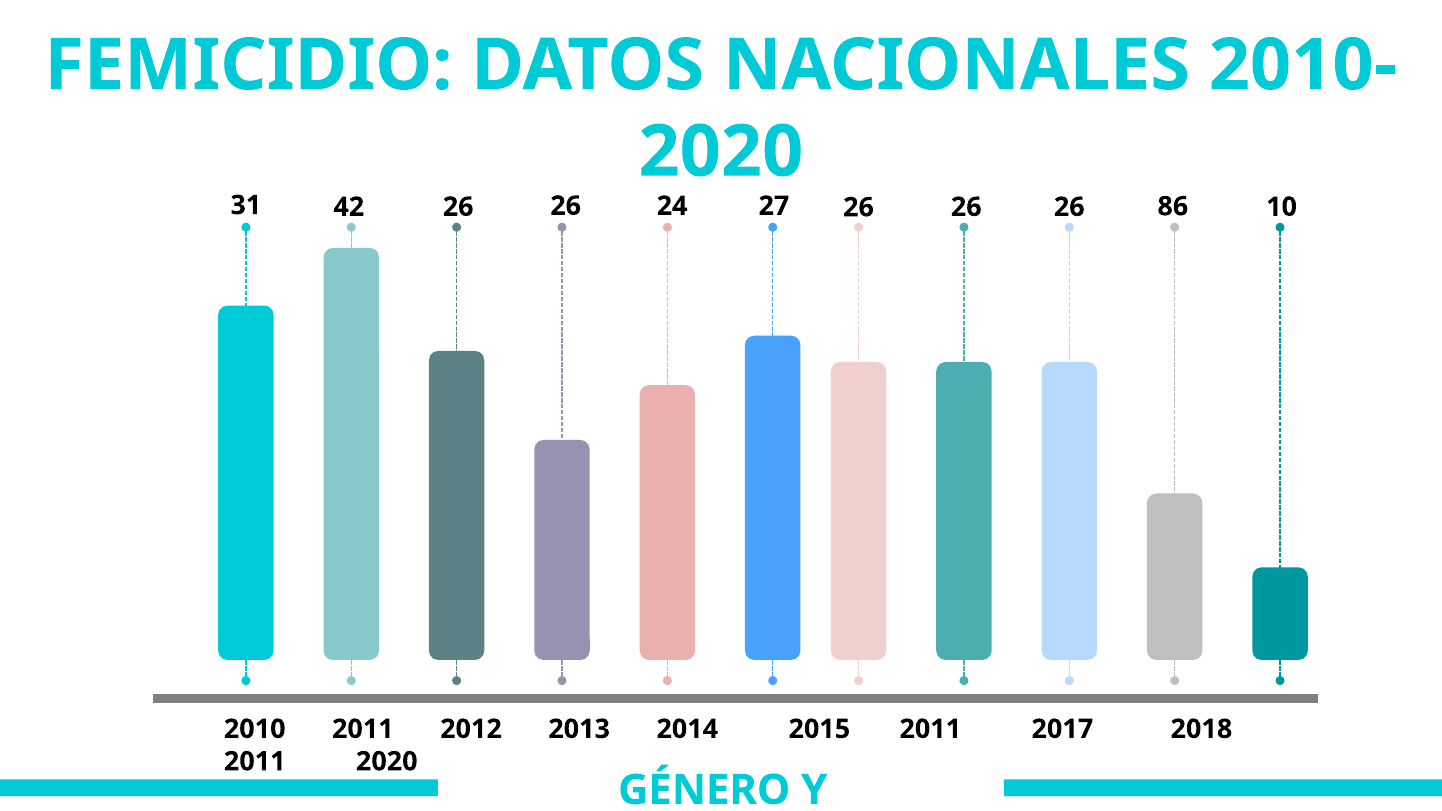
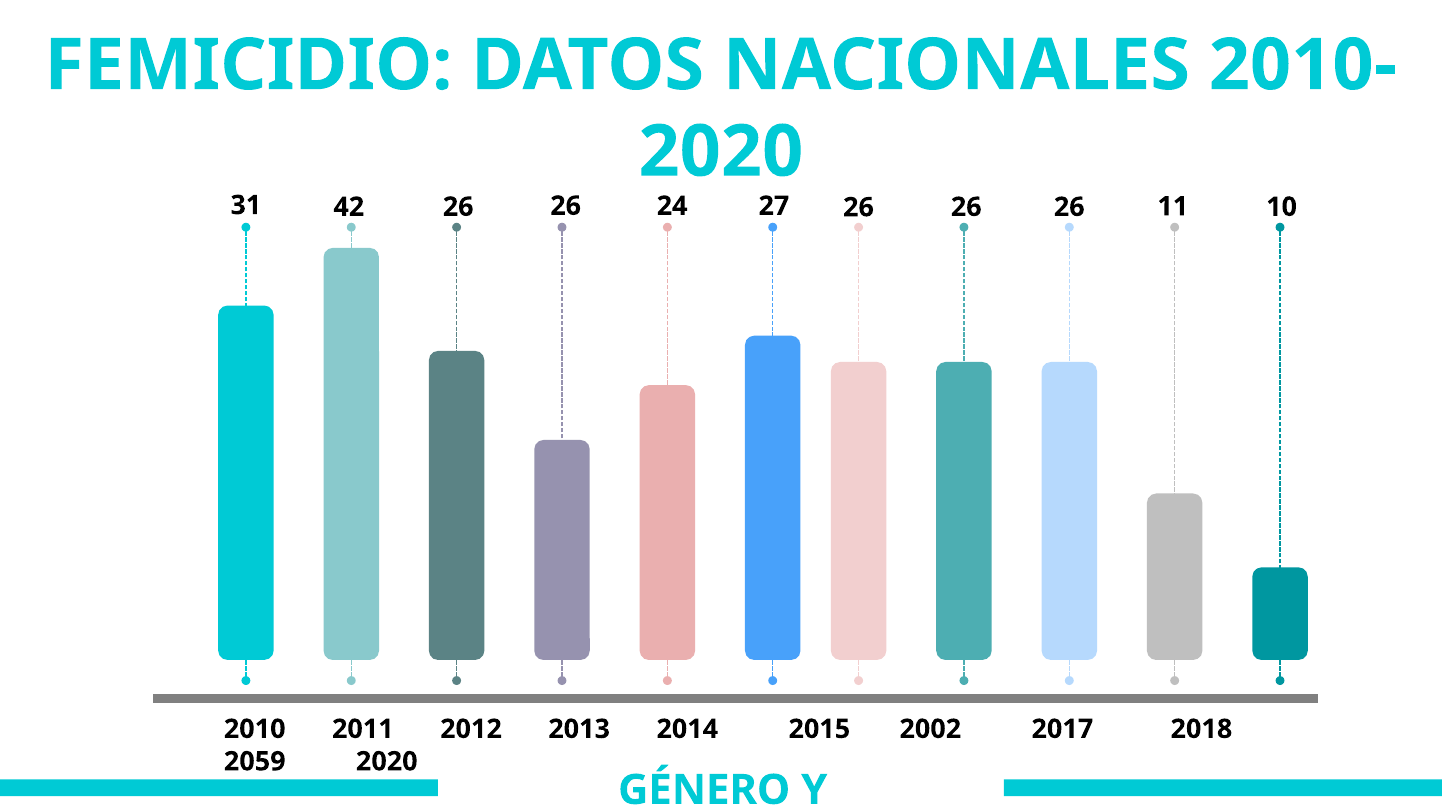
86: 86 -> 11 (1173, 206)
2015 2011: 2011 -> 2002 (930, 729)
2011: 2011 -> 2059 (255, 762)
